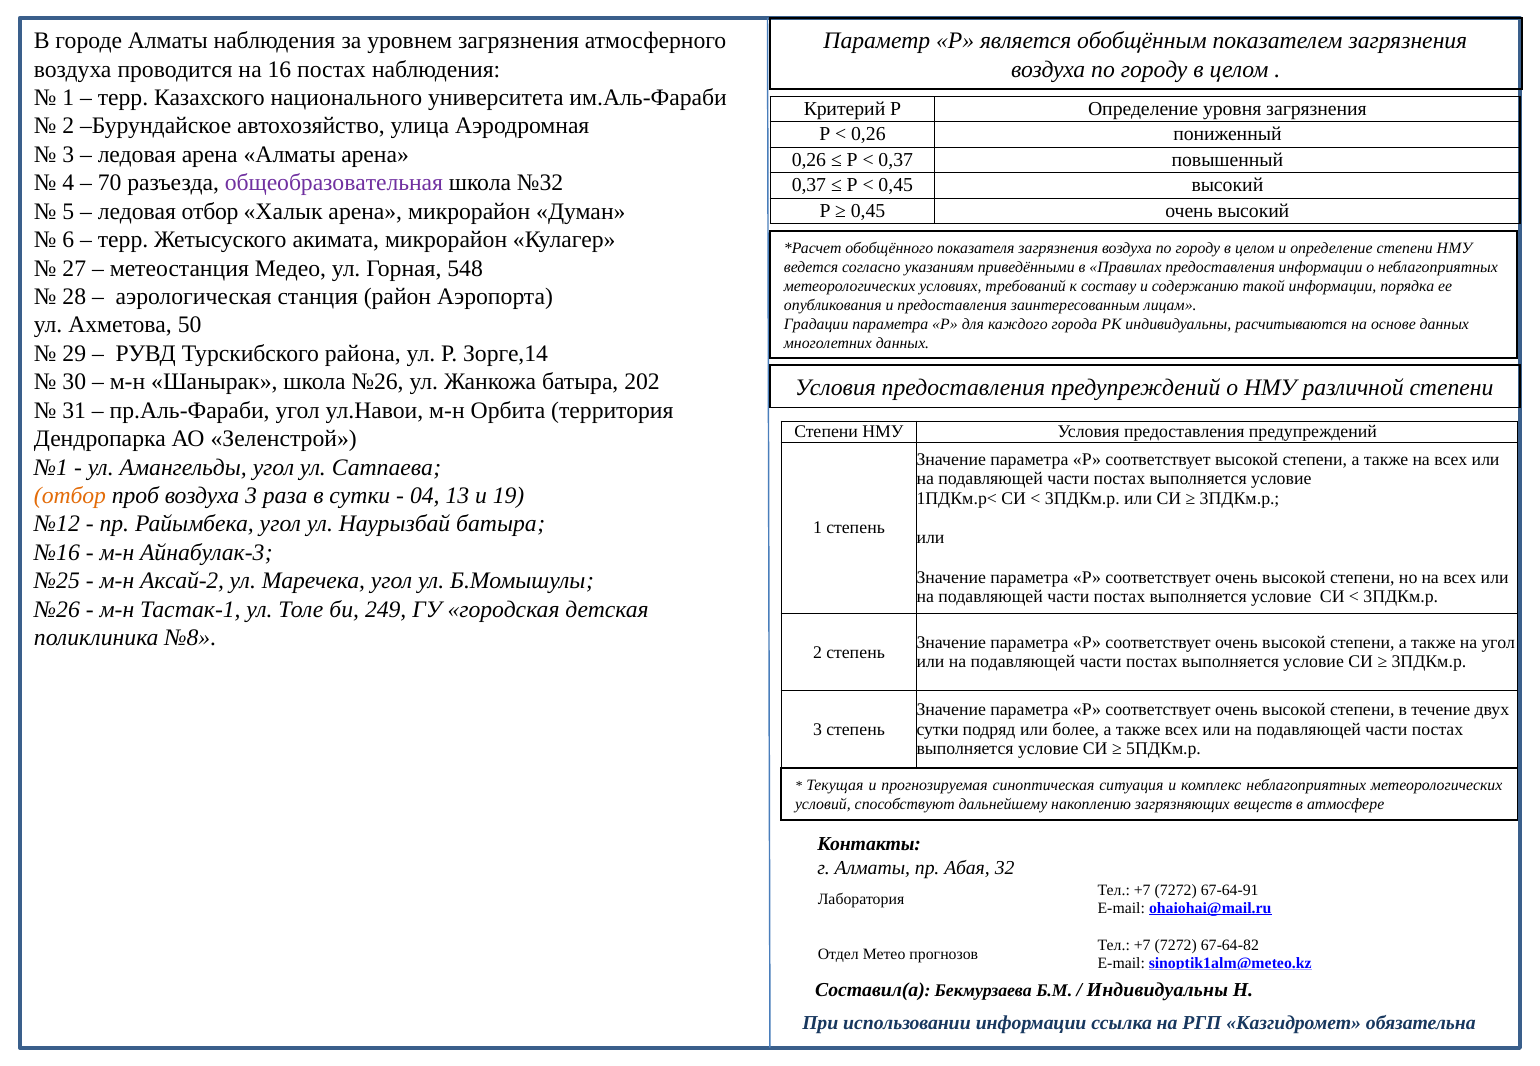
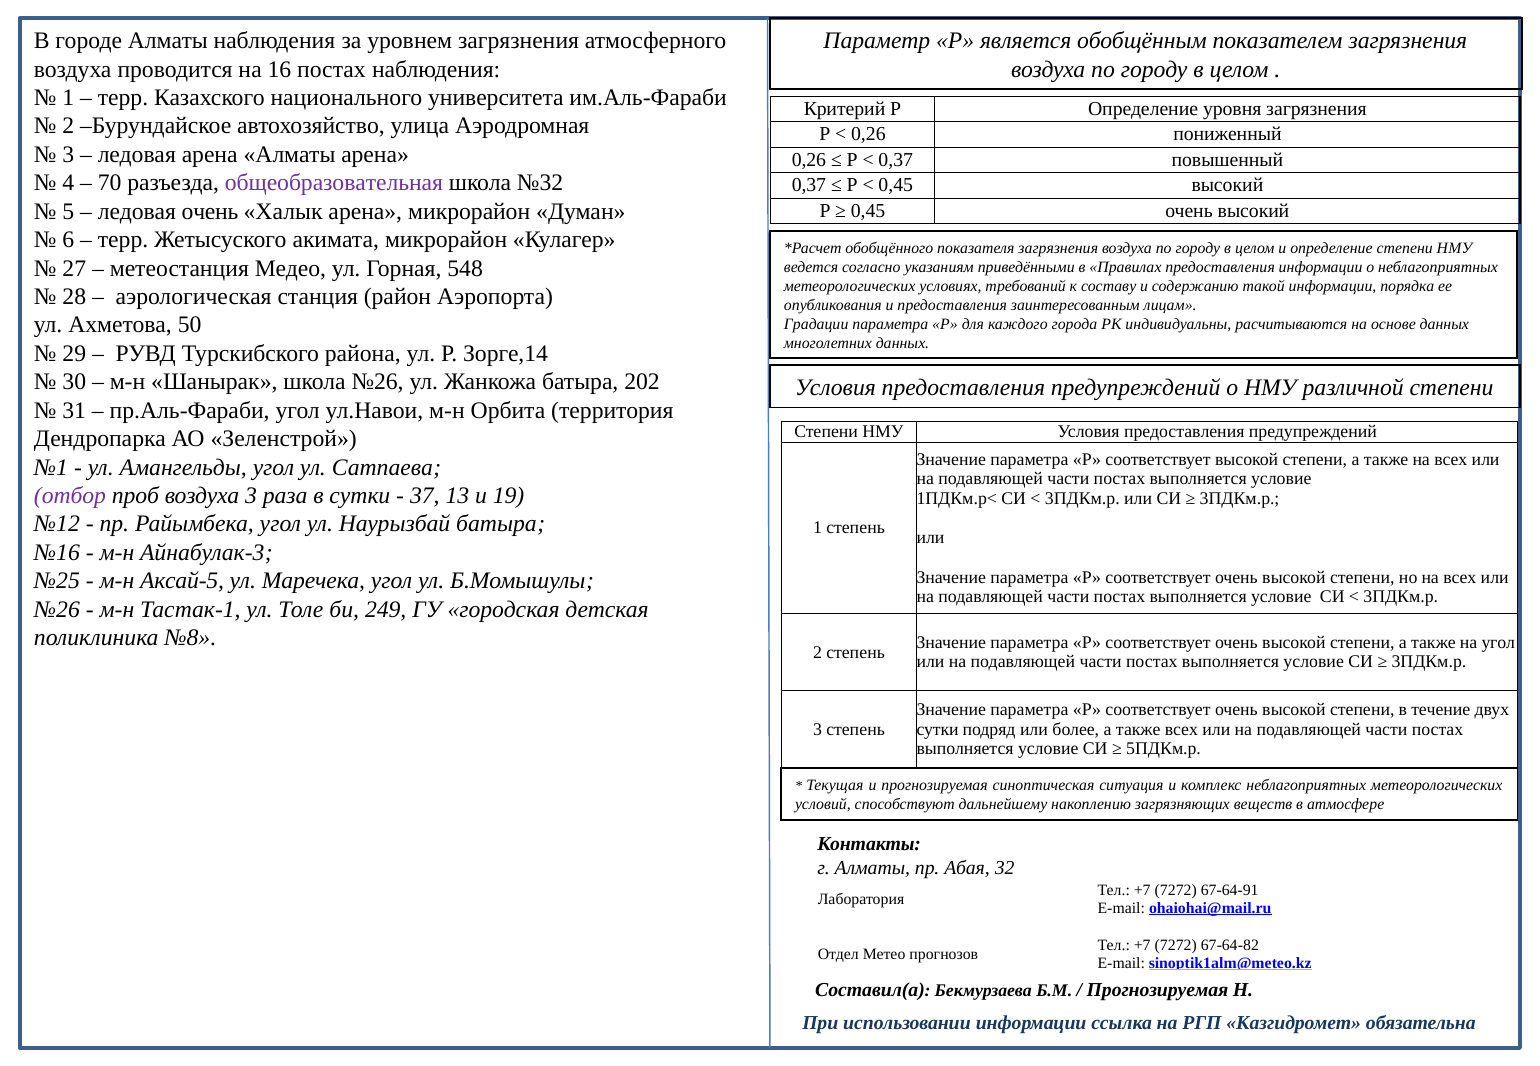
ледовая отбор: отбор -> очень (210, 211)
отбор colour: orange -> purple (70, 496)
04: 04 -> 37 (425, 496)
Аксай-2: Аксай-2 -> Аксай-5 (182, 581)
Индивидуальны: Индивидуальны -> Прогнозируемая (1158, 990)
